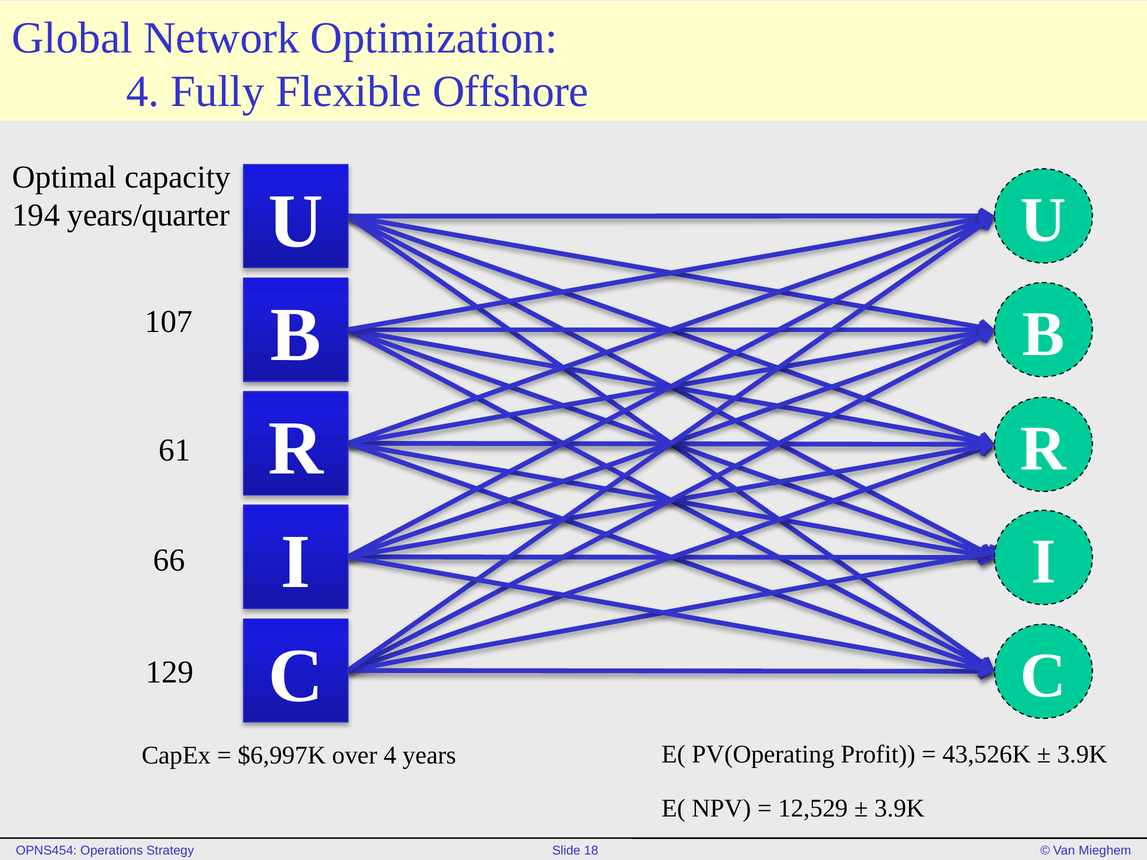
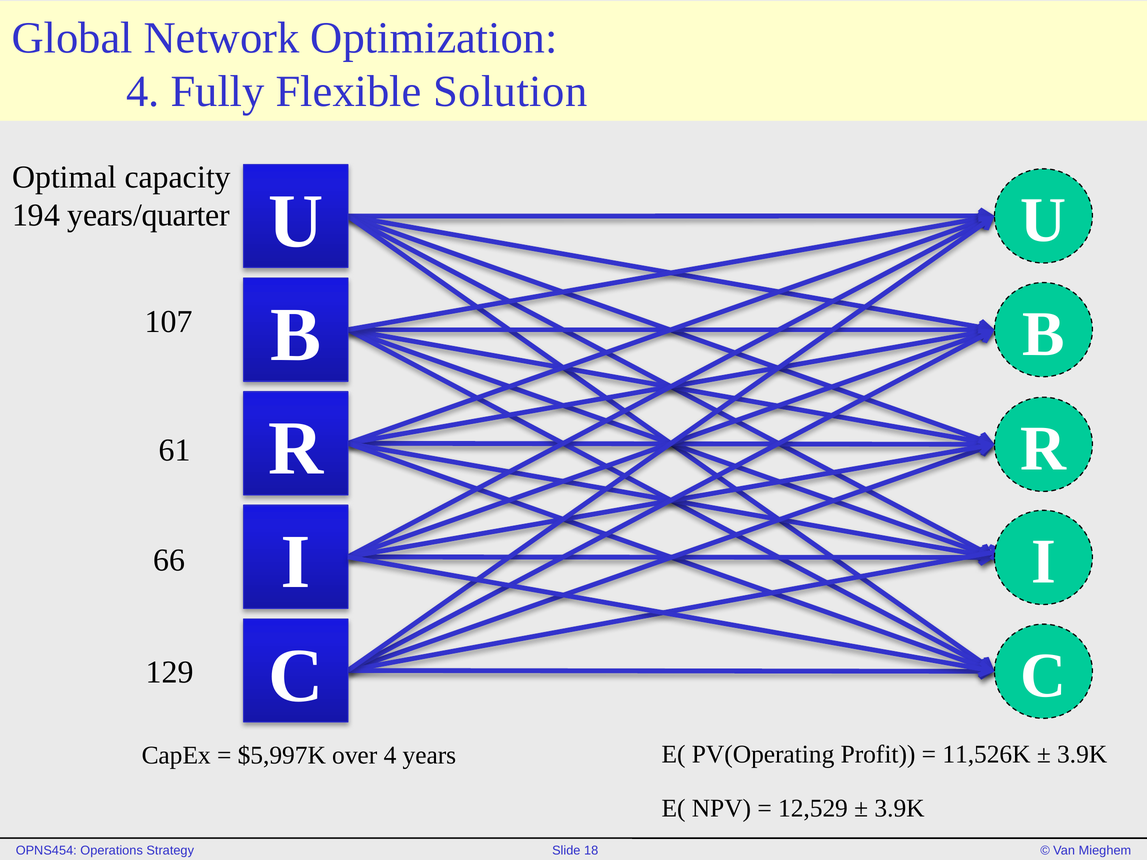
Offshore: Offshore -> Solution (510, 91)
$6,997K: $6,997K -> $5,997K (282, 755)
43,526K: 43,526K -> 11,526K (986, 755)
